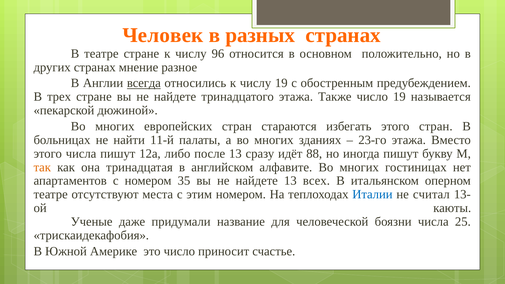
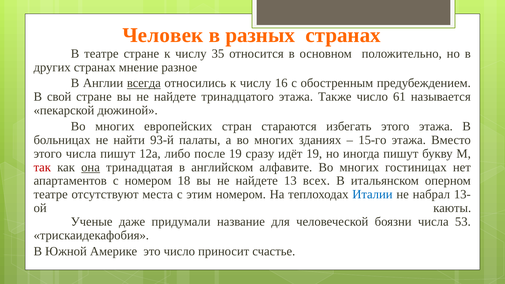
96: 96 -> 35 (218, 54)
числу 19: 19 -> 16 (281, 83)
трех: трех -> свой (59, 97)
число 19: 19 -> 61 (399, 97)
этого стран: стран -> этажа (436, 126)
11-й: 11-й -> 93-й (162, 140)
23-го: 23-го -> 15-го (372, 140)
после 13: 13 -> 19 (235, 154)
идёт 88: 88 -> 19 (314, 154)
так colour: orange -> red (42, 167)
она underline: none -> present (91, 167)
35: 35 -> 18 (184, 181)
считал: считал -> набрал (431, 194)
25: 25 -> 53 (463, 222)
